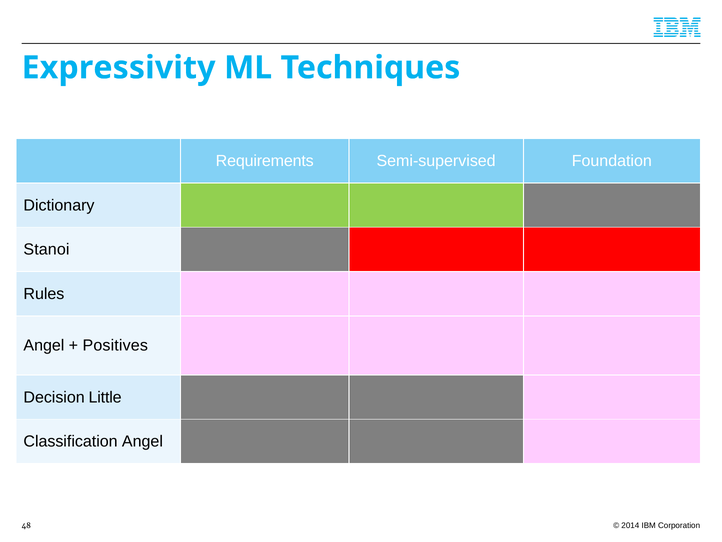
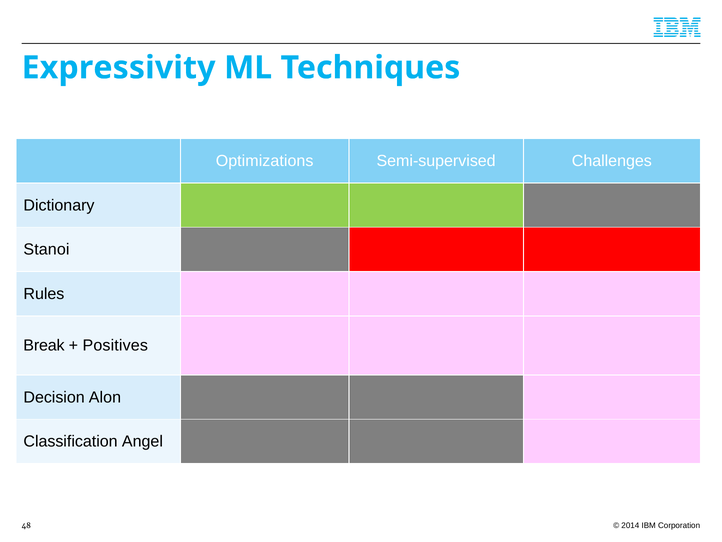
Requirements: Requirements -> Optimizations (265, 161)
Foundation: Foundation -> Challenges (612, 161)
Angel: Angel -> Break (44, 345)
Little: Little -> Alon (105, 397)
